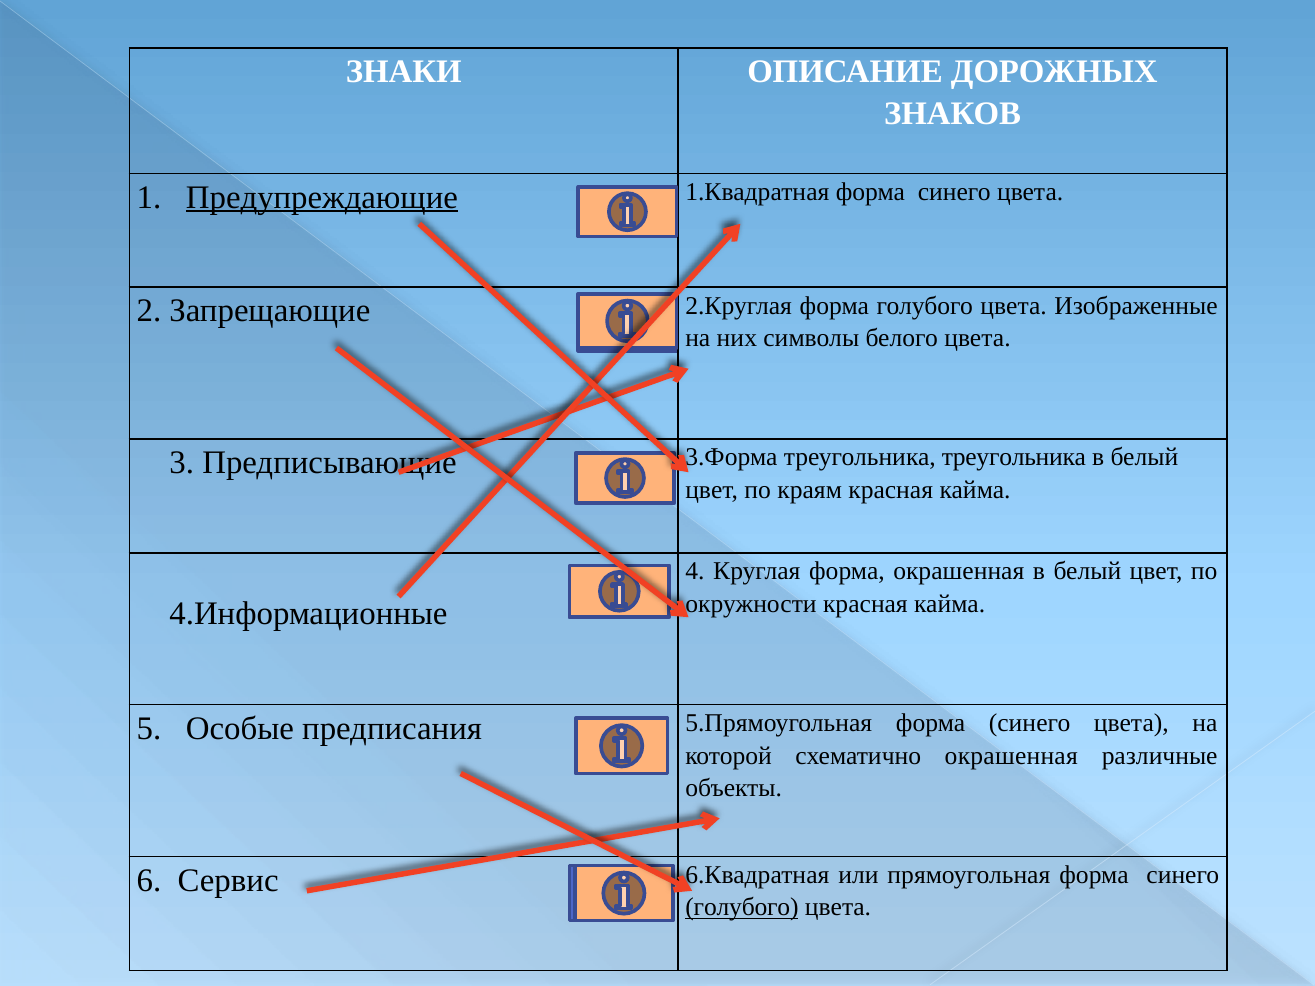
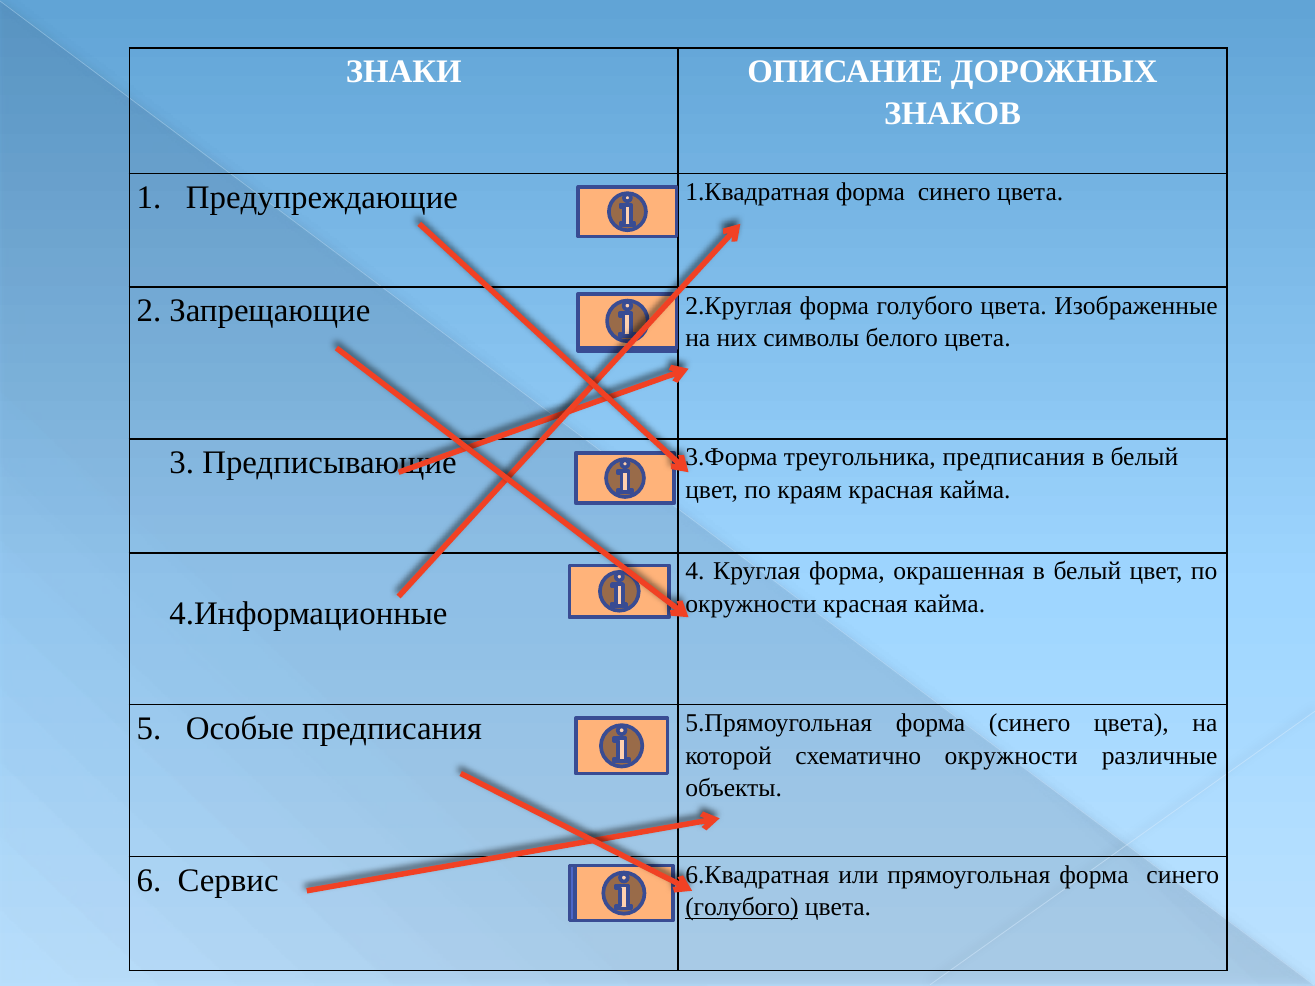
Предупреждающие underline: present -> none (322, 197)
треугольника треугольника: треугольника -> предписания (1014, 458)
схематично окрашенная: окрашенная -> окружности (1011, 756)
